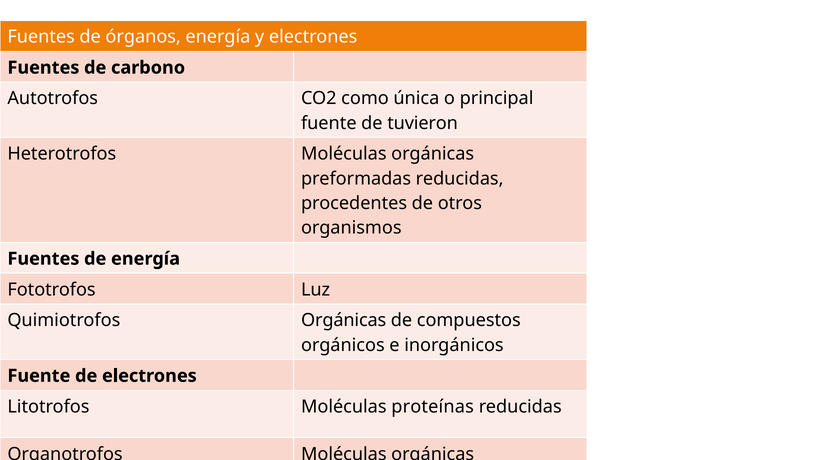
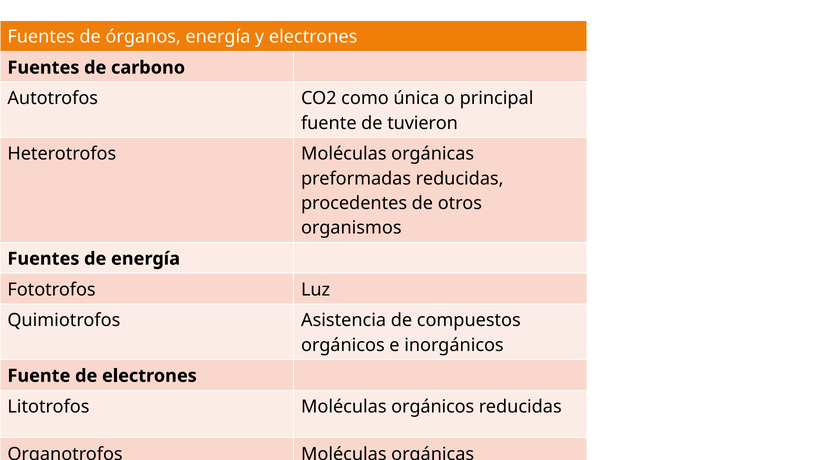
Quimiotrofos Orgánicas: Orgánicas -> Asistencia (344, 320)
Moléculas proteínas: proteínas -> orgánicos (433, 406)
